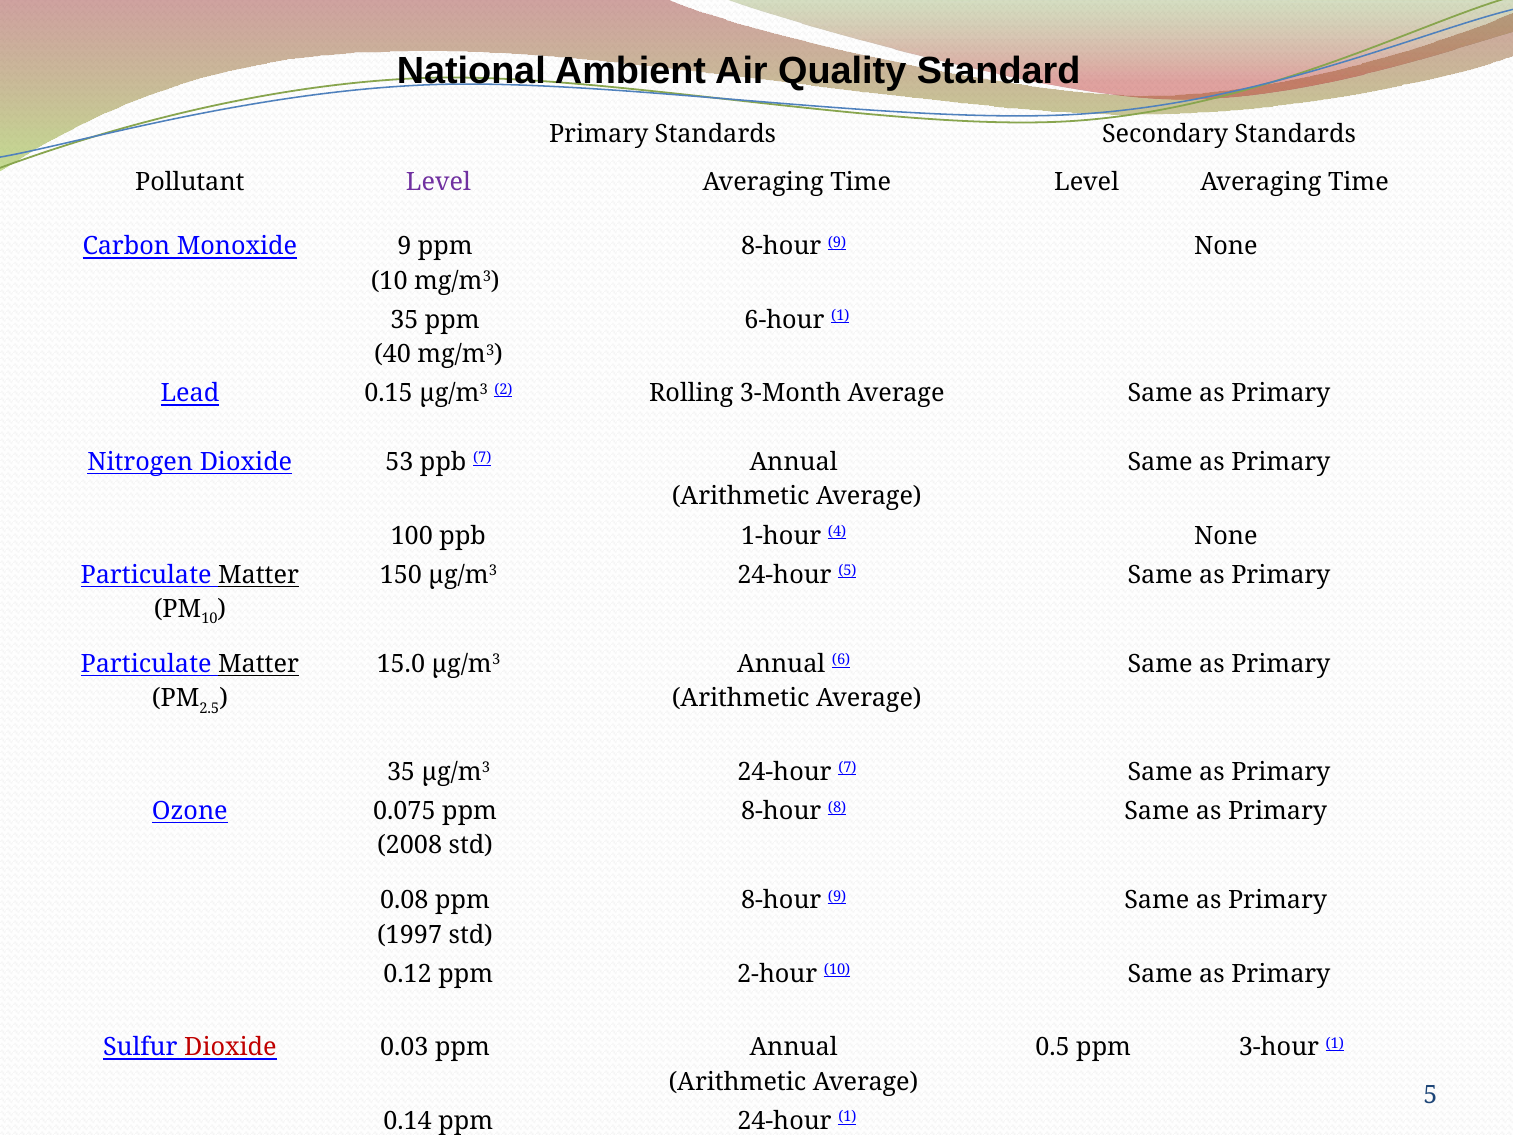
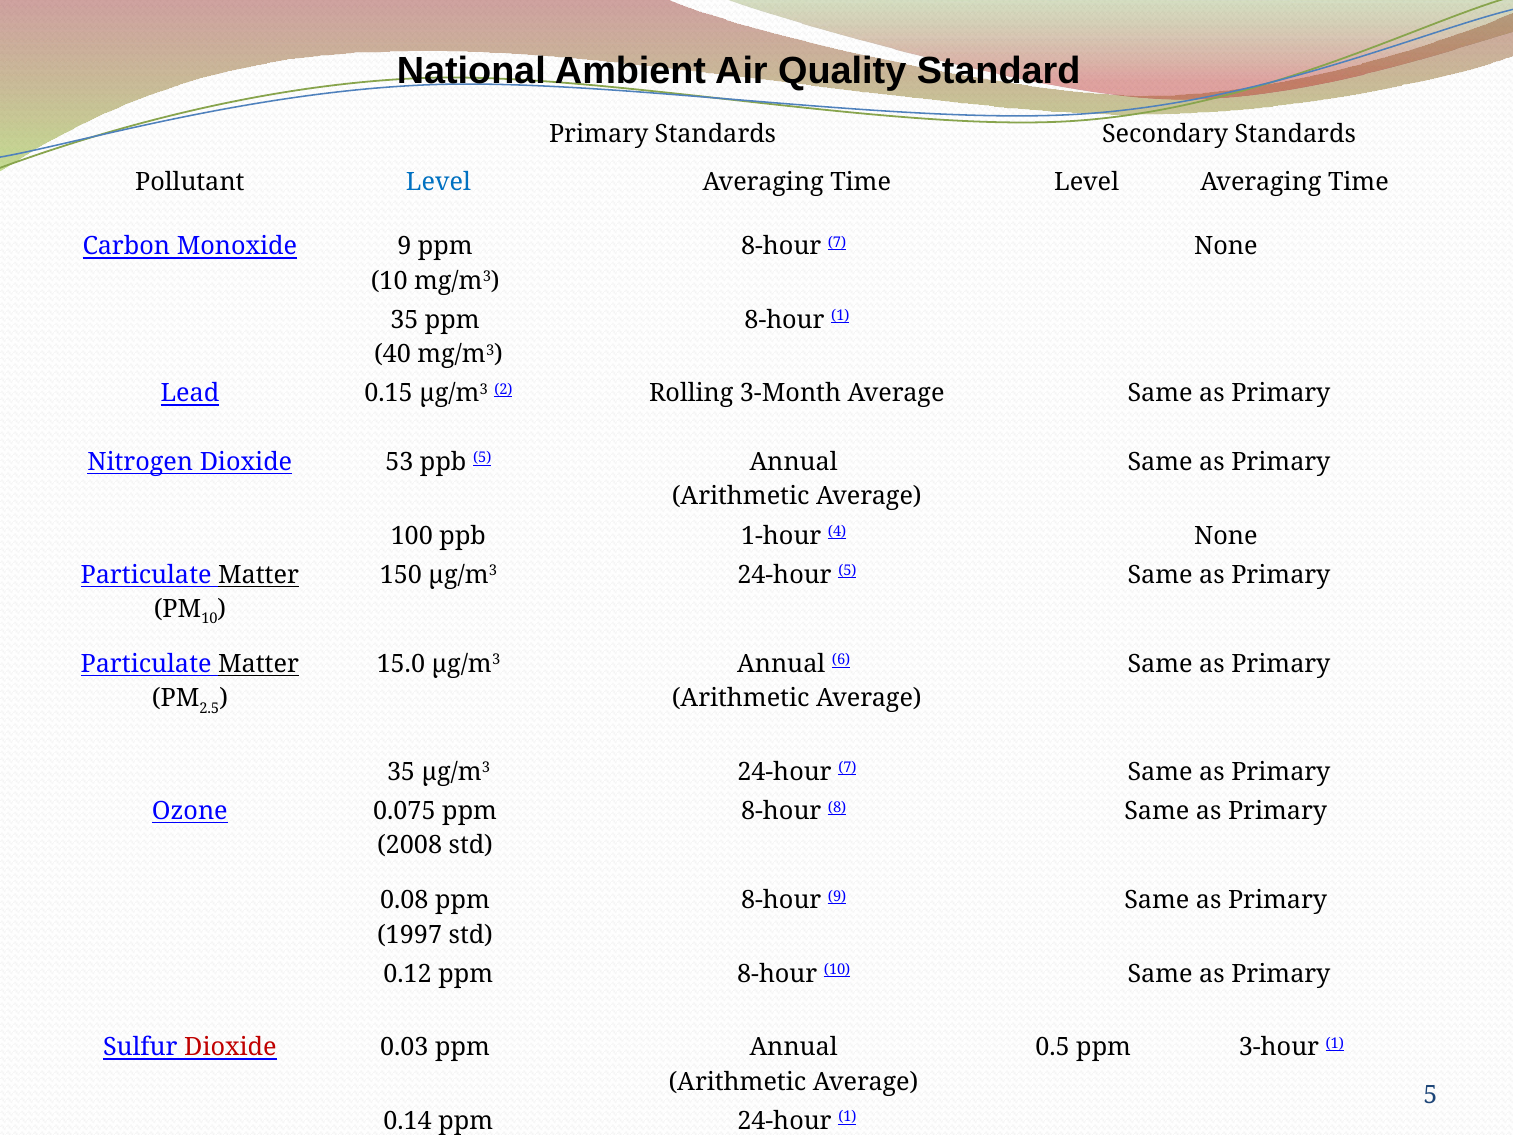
Level colour: purple -> blue (438, 183)
9: 9 -> 7 (837, 242)
6-hour: 6-hour -> 8-hour (785, 320)
ppb 7: 7 -> 5 (482, 458)
ppm 2-hour: 2-hour -> 8-hour (777, 974)
